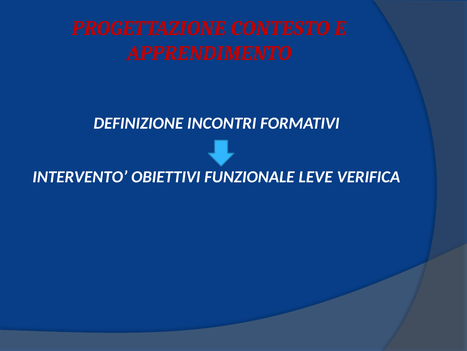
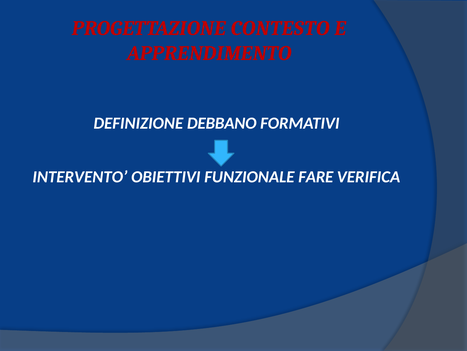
INCONTRI: INCONTRI -> DEBBANO (222, 123)
LEVE: LEVE -> FARE (316, 176)
